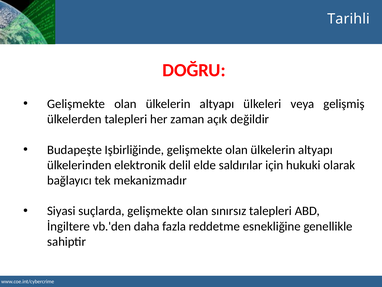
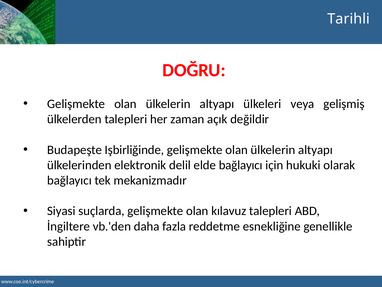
elde saldırılar: saldırılar -> bağlayıcı (241, 165)
sınırsız: sınırsız -> kılavuz (229, 211)
